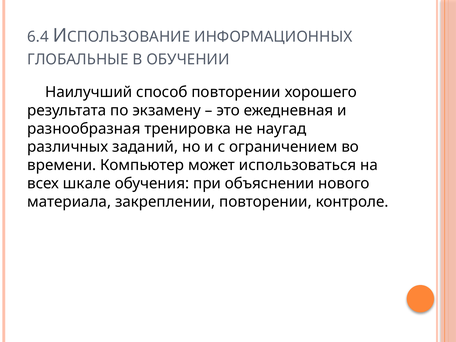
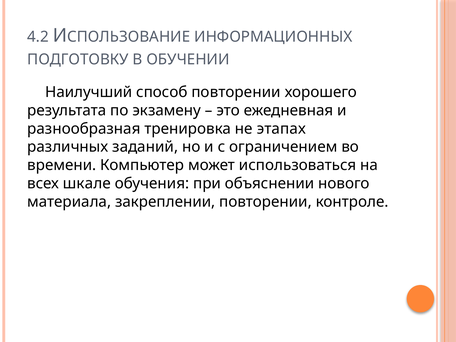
6.4: 6.4 -> 4.2 (38, 37)
ГЛОБАЛЬНЫЕ: ГЛОБАЛЬНЫЕ -> ПОДГОТОВКУ (78, 60)
наугад: наугад -> этапах (281, 129)
